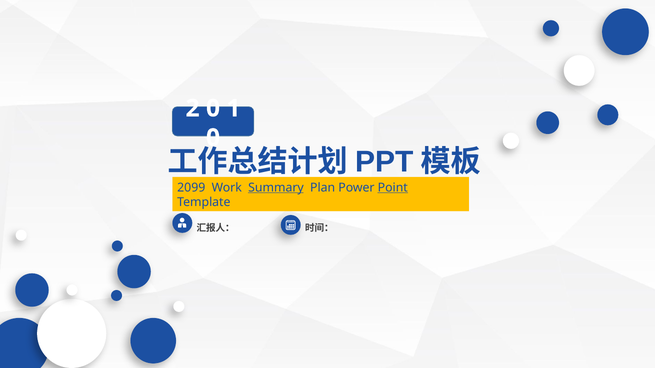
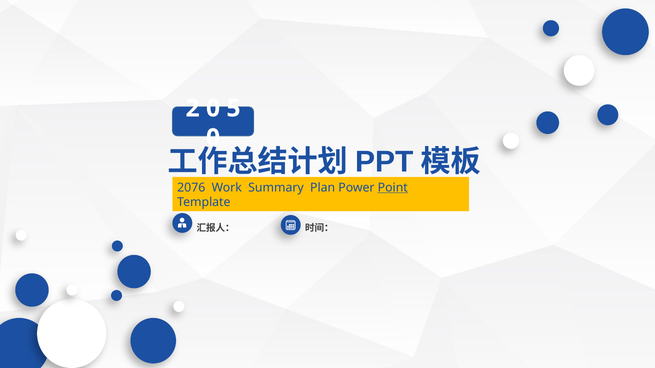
1: 1 -> 5 (233, 108)
2099: 2099 -> 2076 (191, 188)
Summary underline: present -> none (276, 188)
